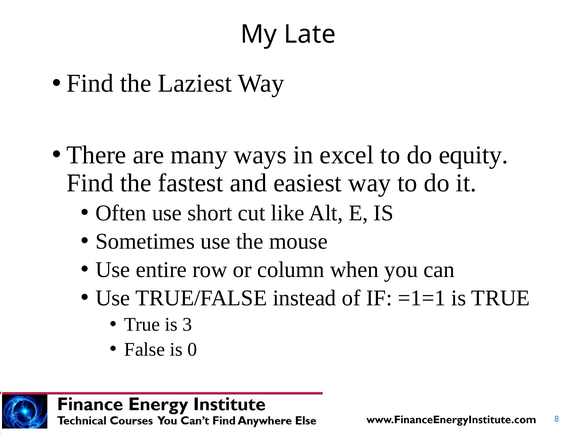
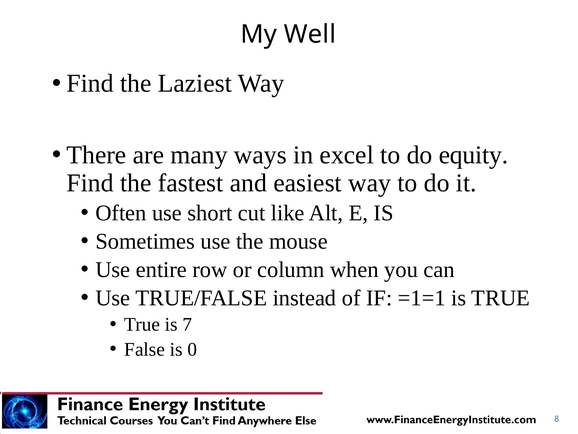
Late: Late -> Well (310, 34)
3: 3 -> 7 (187, 324)
